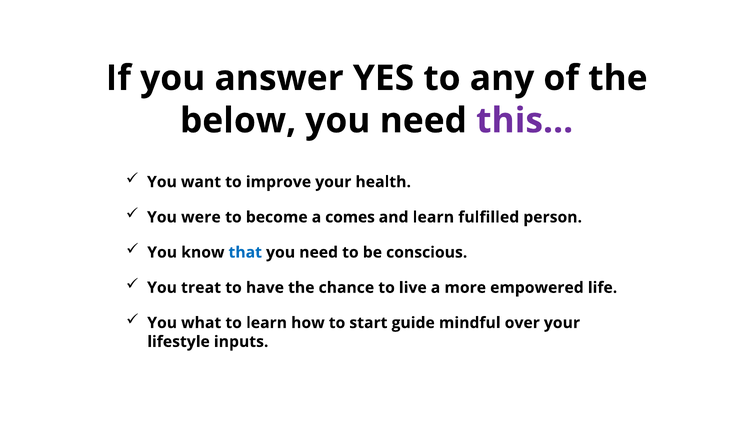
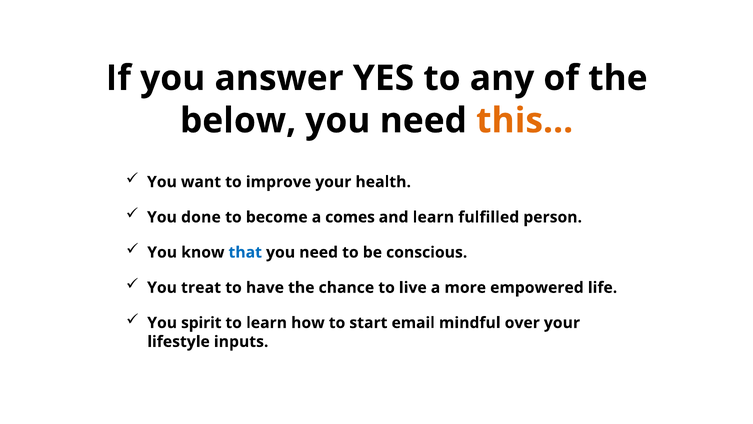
this… colour: purple -> orange (525, 121)
were: were -> done (201, 217)
what: what -> spirit (201, 323)
guide: guide -> email (413, 323)
